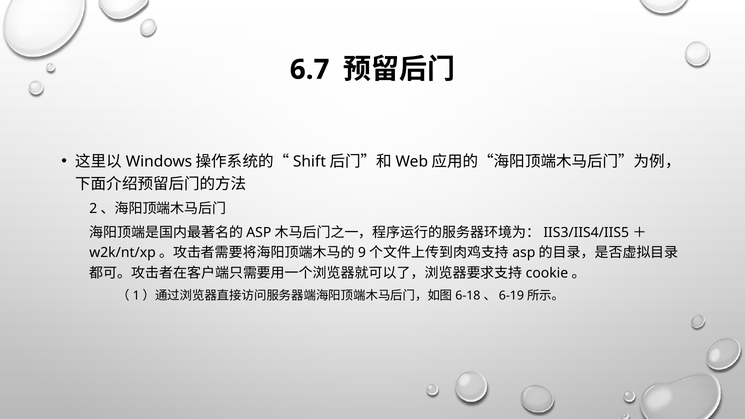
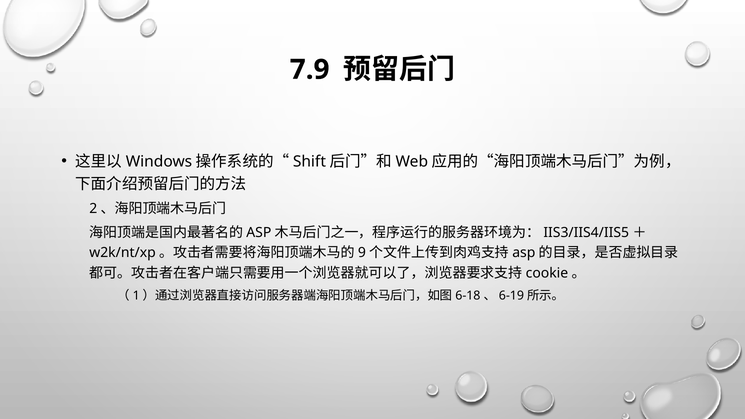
6.7: 6.7 -> 7.9 (310, 70)
